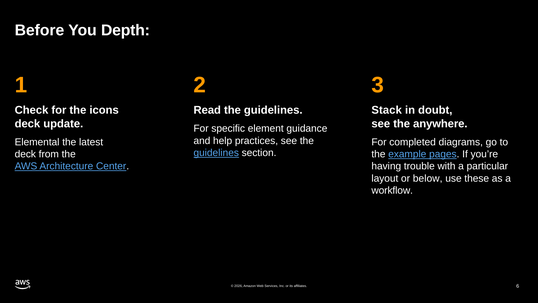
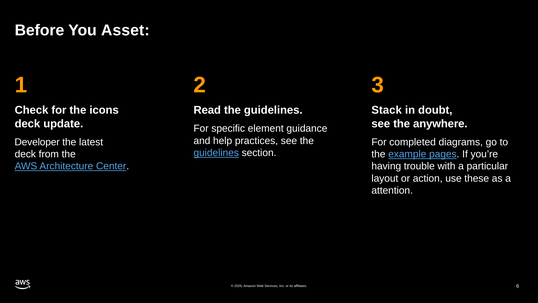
Depth: Depth -> Asset (125, 30)
Elemental: Elemental -> Developer (37, 142)
below: below -> action (428, 178)
workflow: workflow -> attention (392, 190)
